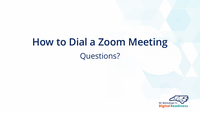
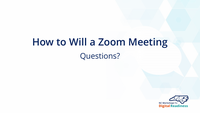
Dial: Dial -> Will (78, 42)
